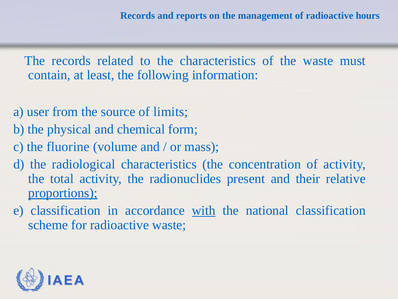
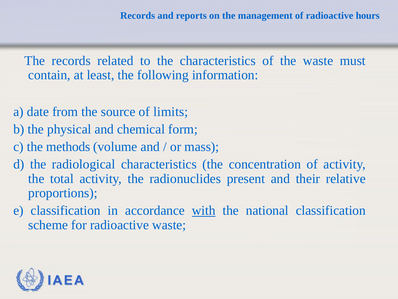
user: user -> date (38, 112)
fluorine: fluorine -> methods (68, 147)
proportions underline: present -> none (63, 193)
